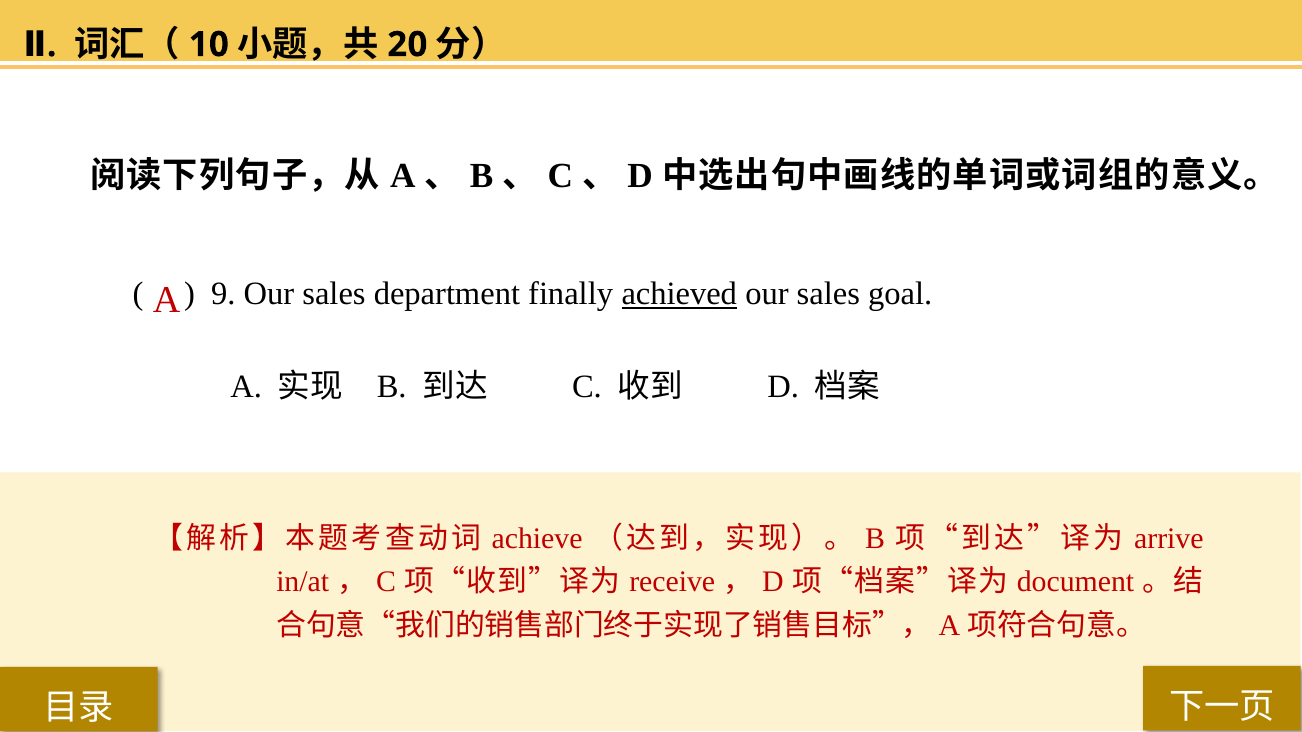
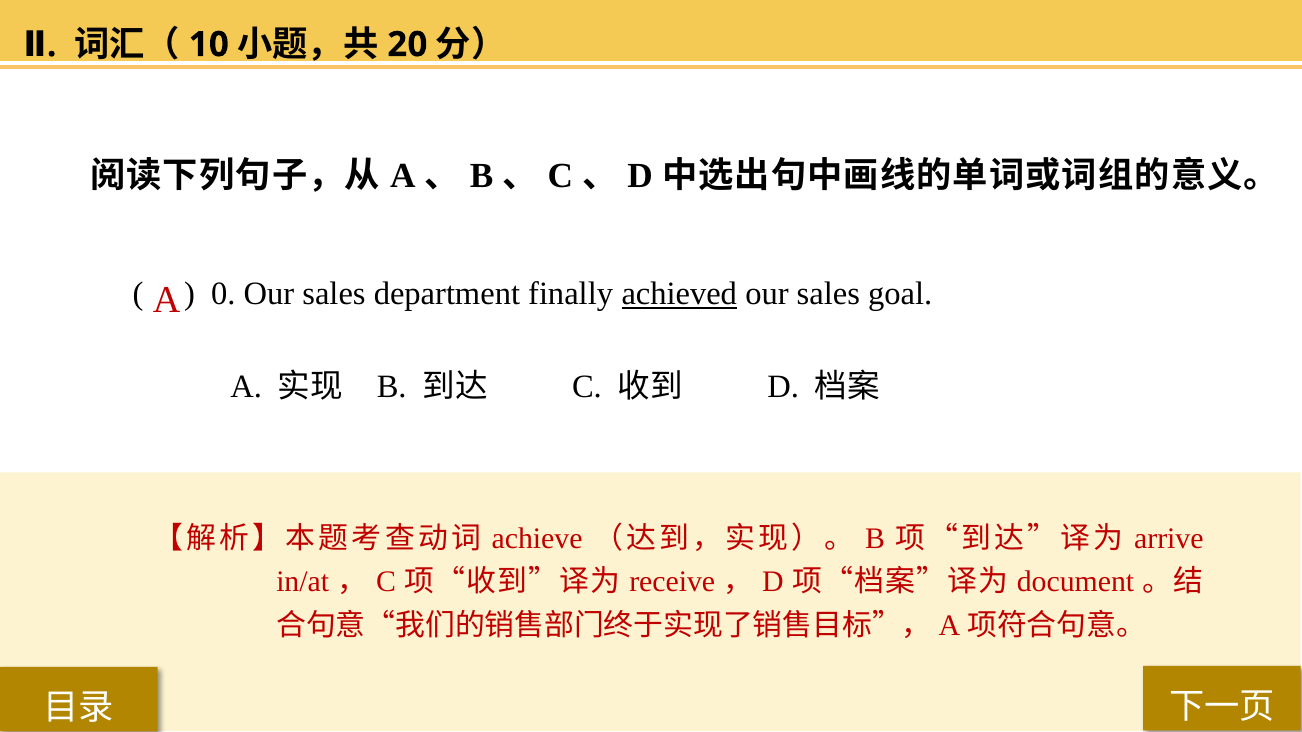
9: 9 -> 0 (223, 294)
